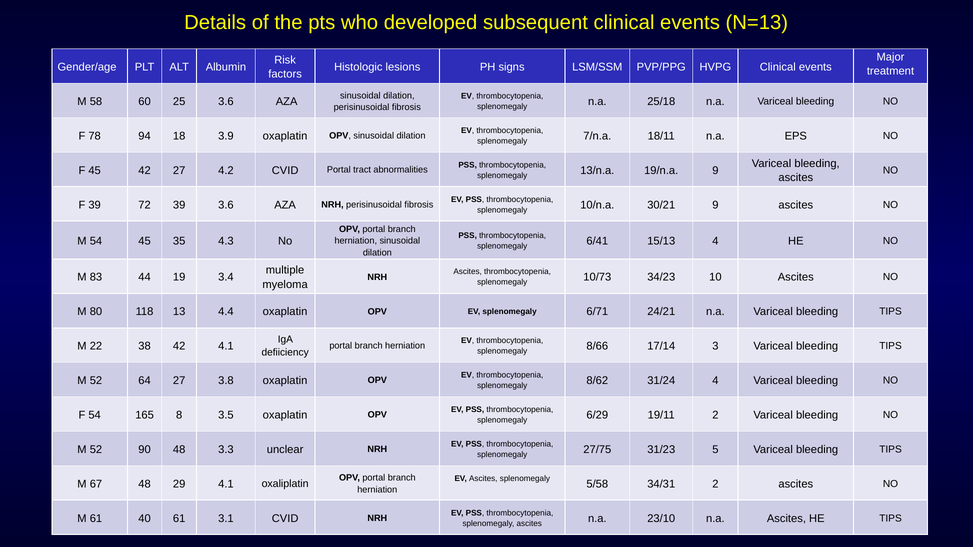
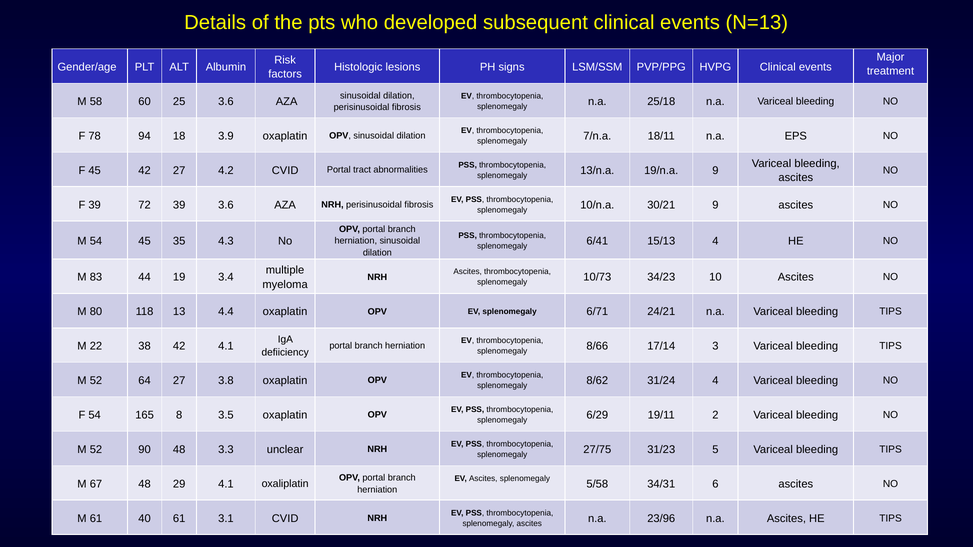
34/31 2: 2 -> 6 (715, 484)
23/10: 23/10 -> 23/96 (661, 519)
